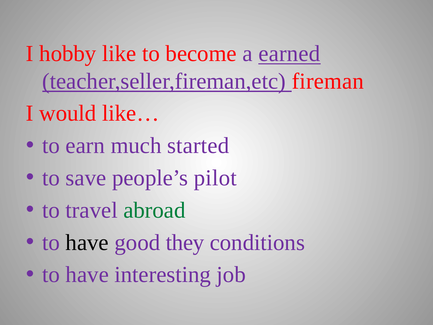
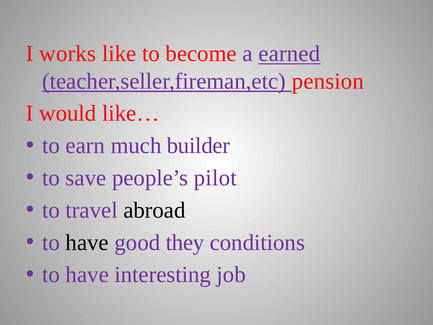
hobby: hobby -> works (68, 54)
fireman: fireman -> pension (328, 81)
started: started -> builder (198, 146)
abroad colour: green -> black (154, 210)
